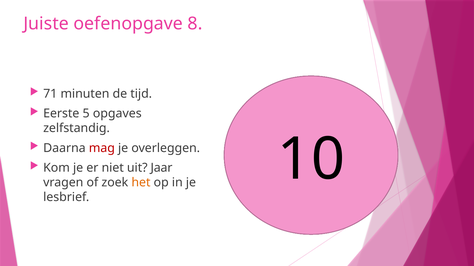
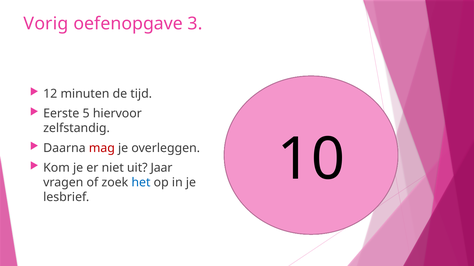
Juiste: Juiste -> Vorig (46, 24)
8: 8 -> 3 (195, 24)
71: 71 -> 12 (50, 94)
opgaves: opgaves -> hiervoor (117, 114)
het colour: orange -> blue (141, 183)
